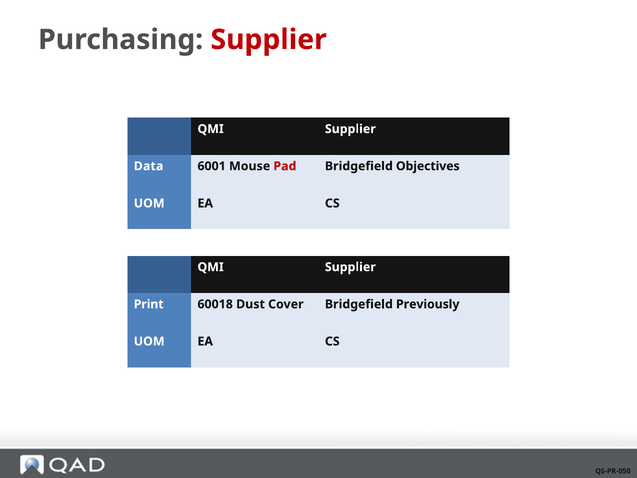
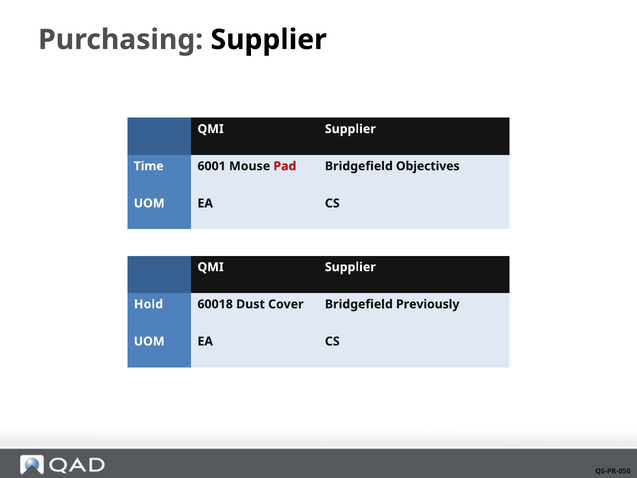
Supplier colour: red -> black (269, 40)
Data: Data -> Time (149, 166)
Print: Print -> Hold (149, 304)
